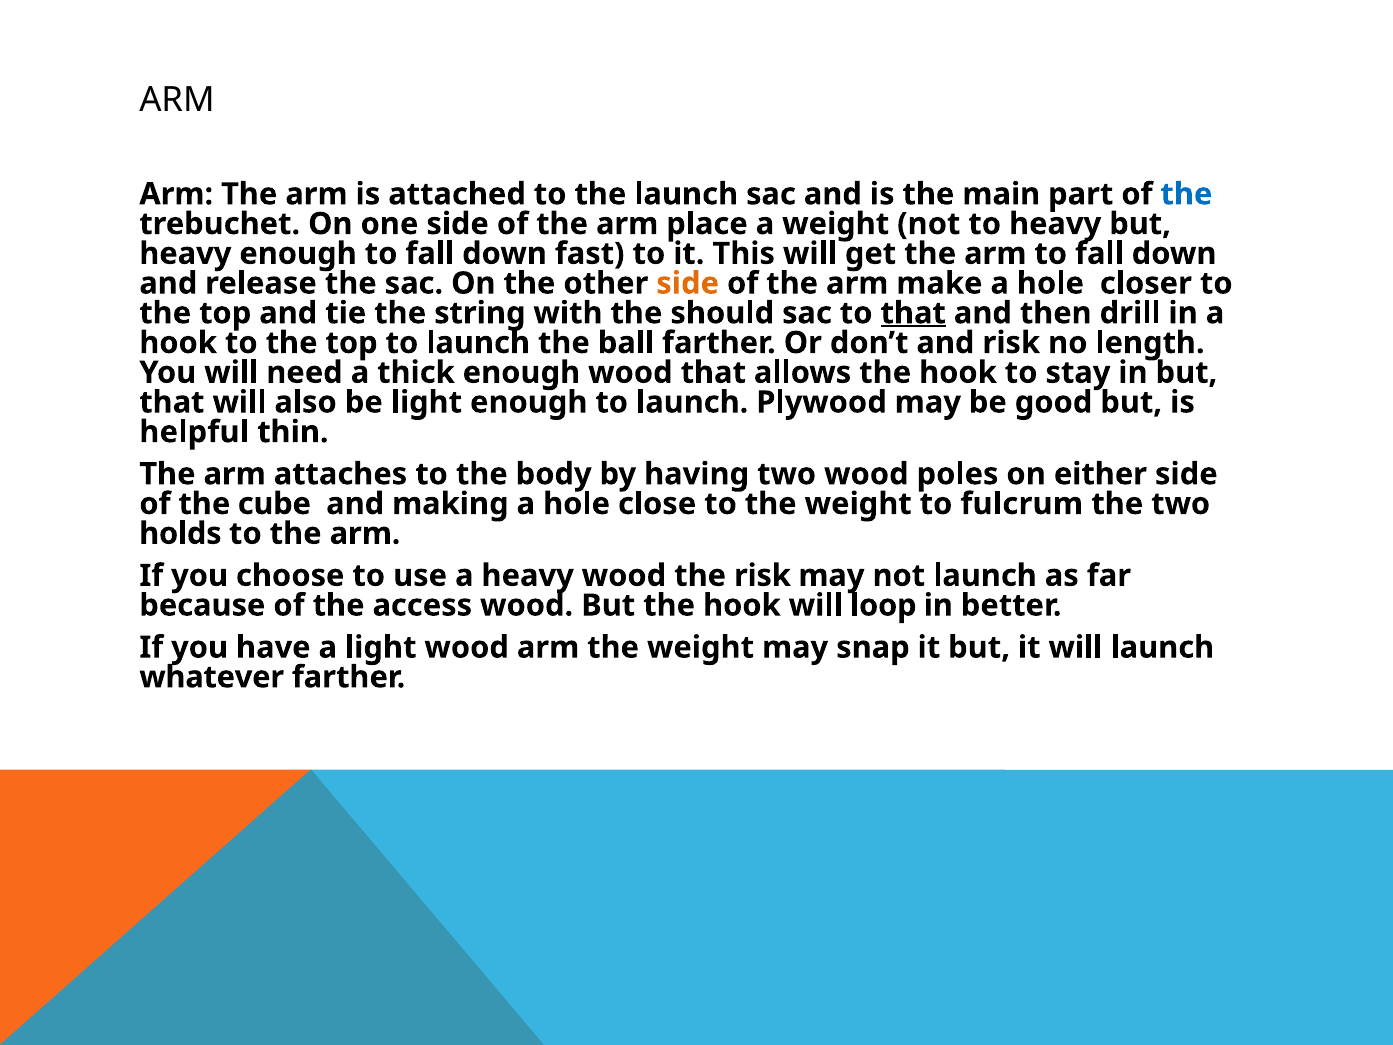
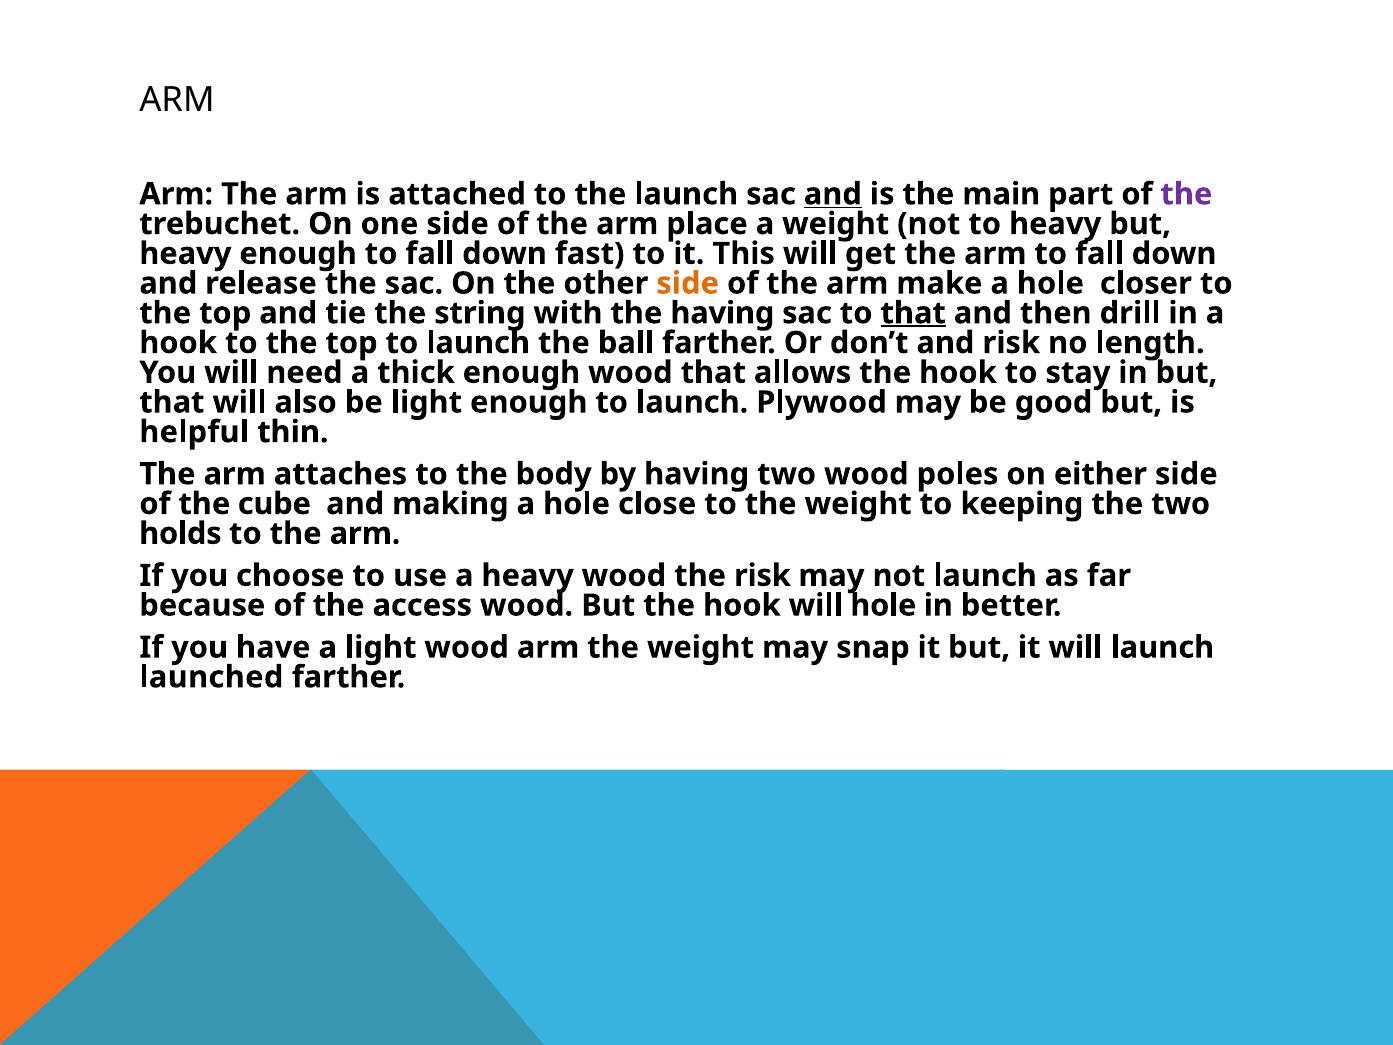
and underline: none -> present (833, 194)
the colour: blue -> purple (1186, 194)
the should: should -> having (722, 313)
fulcrum: fulcrum -> keeping (1022, 504)
will loop: loop -> hole (883, 605)
whatever: whatever -> launched (211, 677)
